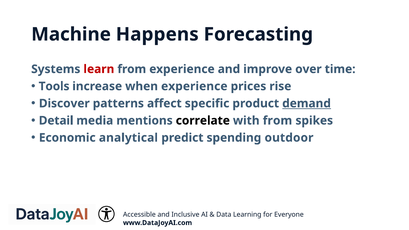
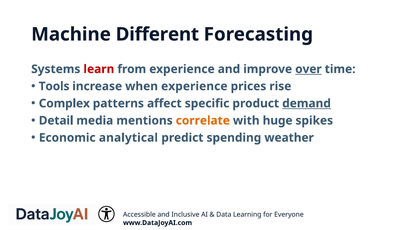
Happens: Happens -> Different (157, 34)
over underline: none -> present (308, 69)
Discover: Discover -> Complex (64, 103)
correlate colour: black -> orange (203, 121)
with from: from -> huge (278, 121)
outdoor: outdoor -> weather (289, 138)
